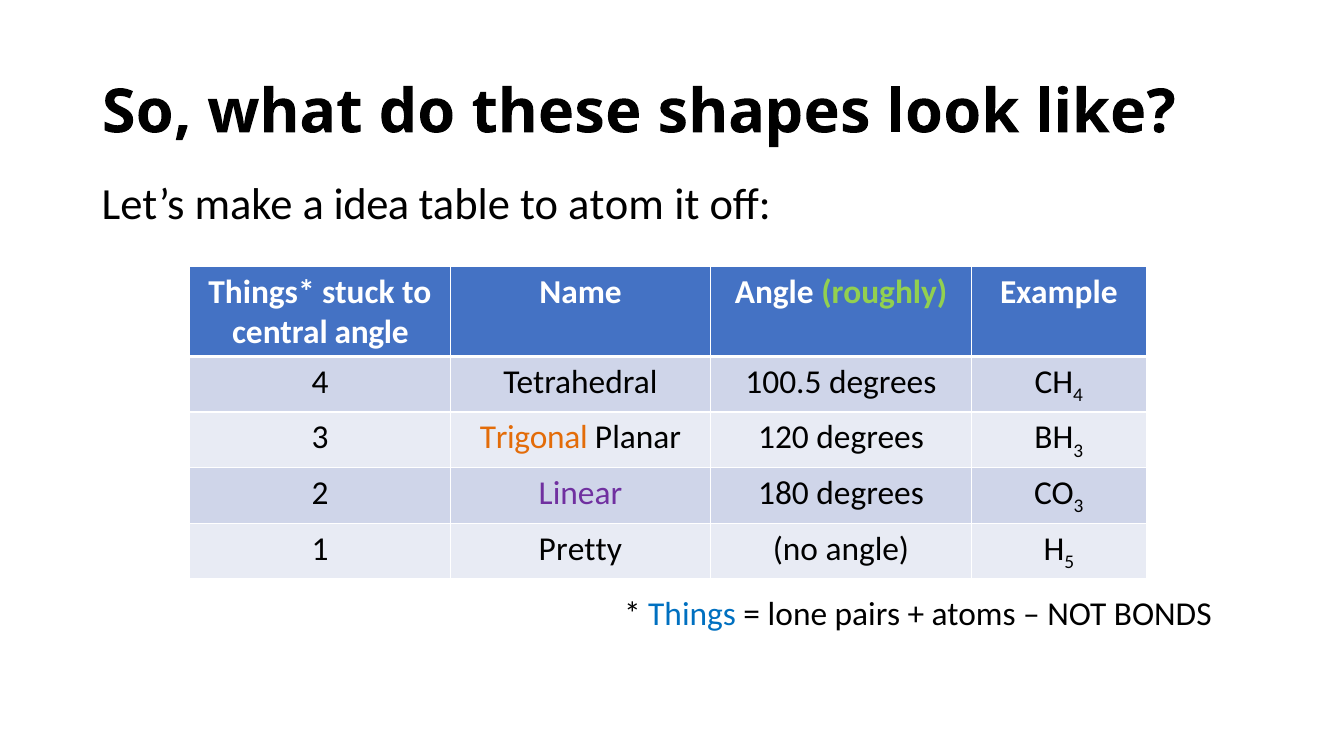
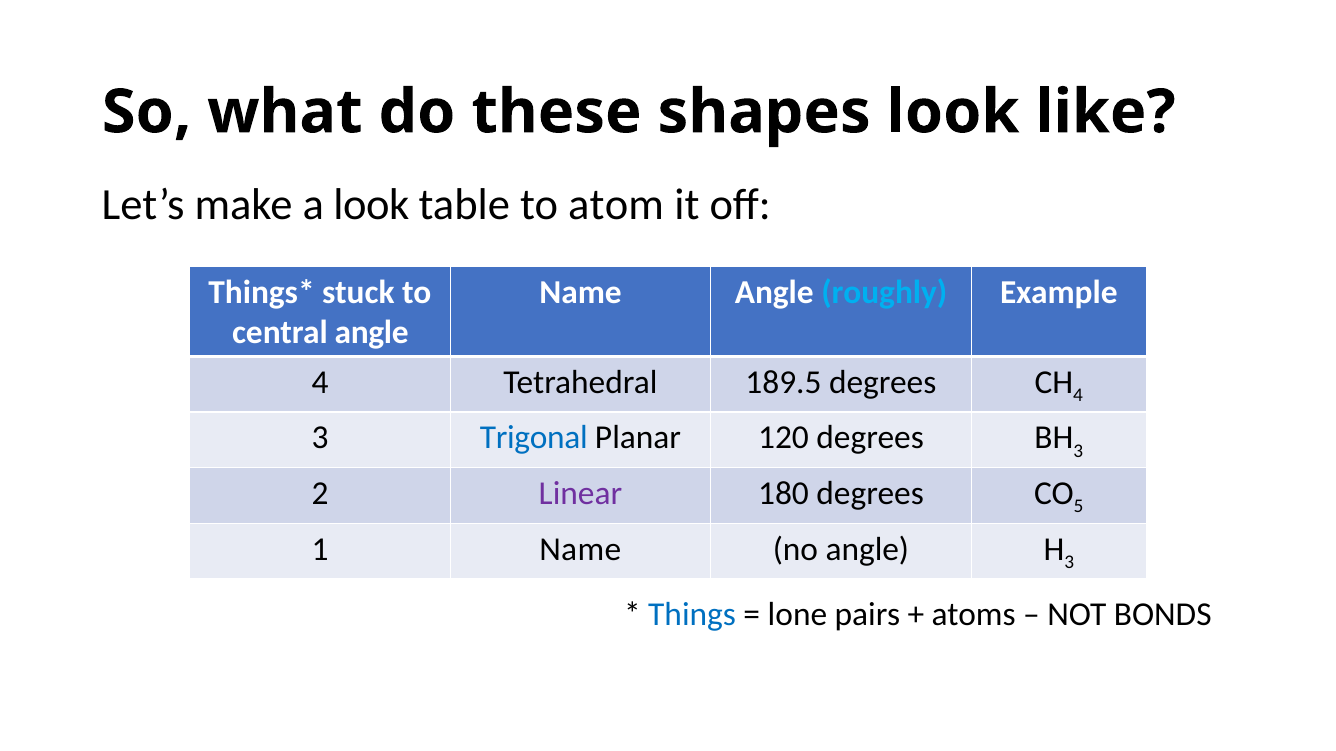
a idea: idea -> look (371, 205)
roughly colour: light green -> light blue (884, 292)
100.5: 100.5 -> 189.5 (784, 382)
Trigonal colour: orange -> blue (534, 438)
3: 3 -> 5 (1079, 507)
1 Pretty: Pretty -> Name (580, 549)
5: 5 -> 3 (1069, 562)
